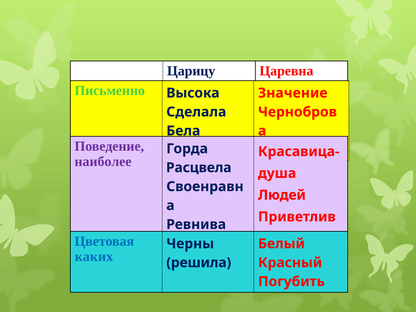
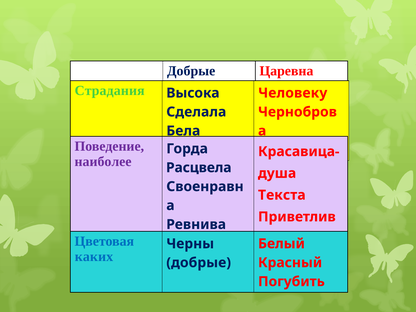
Царицу: Царицу -> Добрые (191, 71)
Письменно: Письменно -> Страдания (110, 90)
Значение: Значение -> Человеку (293, 93)
Людей: Людей -> Текста (282, 195)
решила: решила -> добрые (199, 263)
